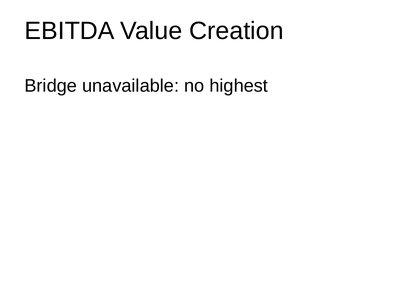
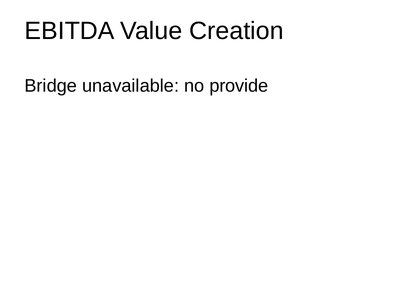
highest: highest -> provide (239, 86)
